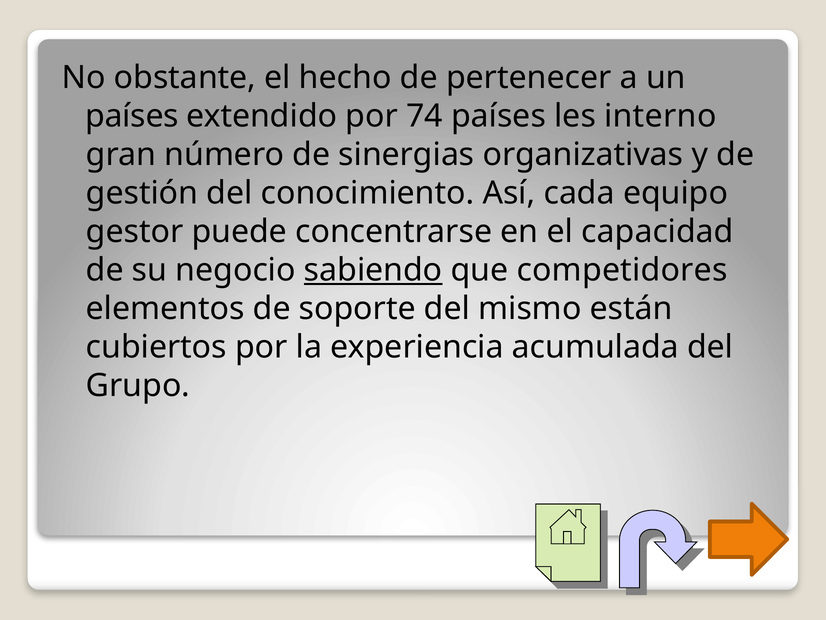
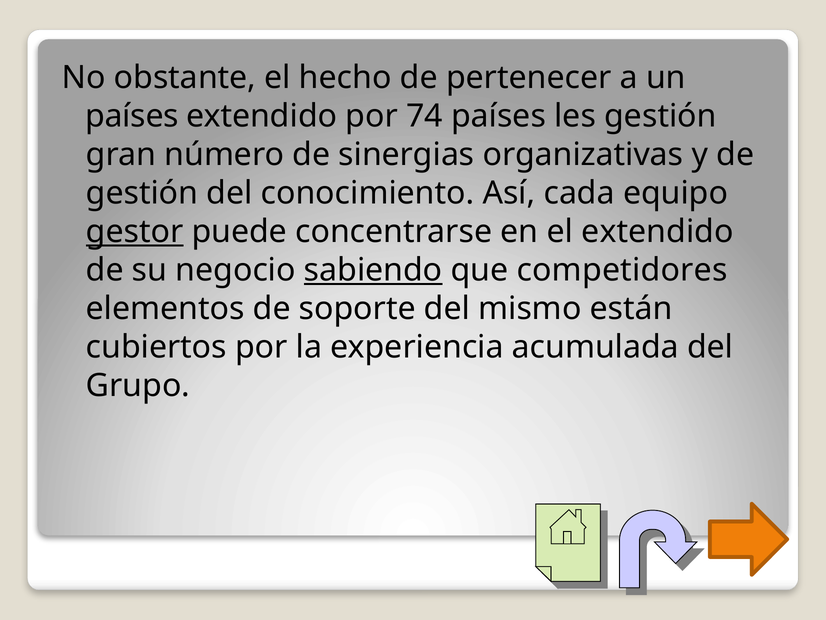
les interno: interno -> gestión (660, 116)
gestor underline: none -> present (135, 232)
el capacidad: capacidad -> extendido (658, 232)
